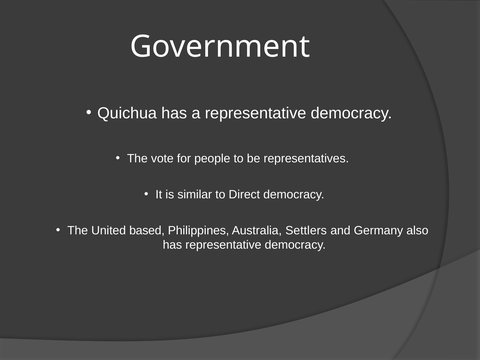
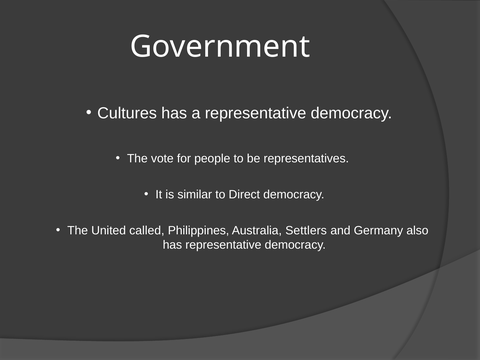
Quichua: Quichua -> Cultures (127, 113)
based: based -> called (147, 230)
